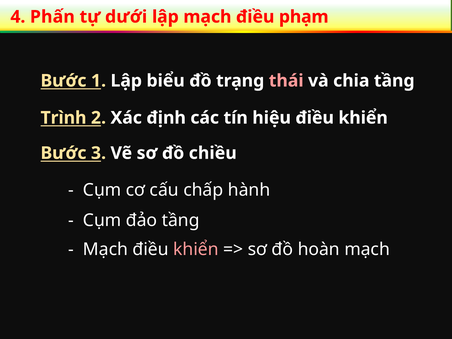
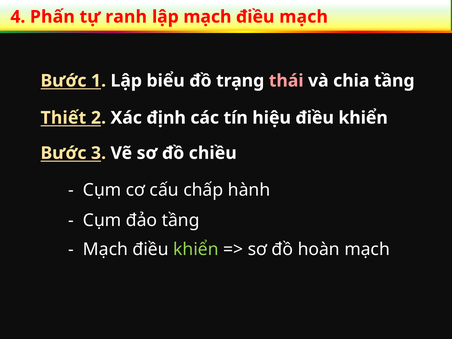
dưới: dưới -> ranh (126, 17)
điều phạm: phạm -> mạch (304, 17)
Trình: Trình -> Thiết (63, 118)
khiển colour: pink -> light green (196, 249)
